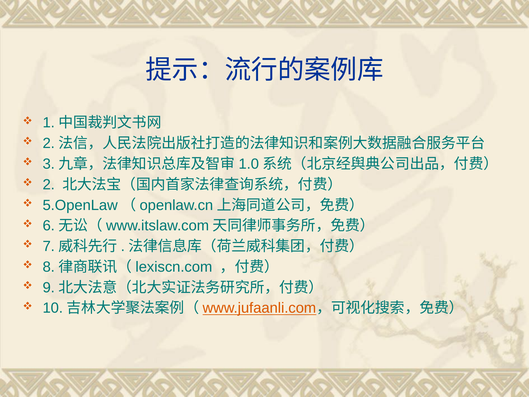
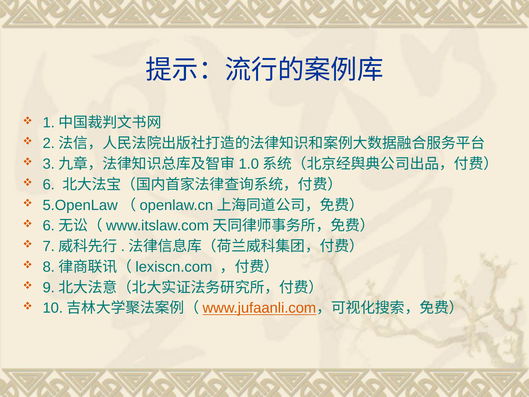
2: 2 -> 6 (49, 184)
